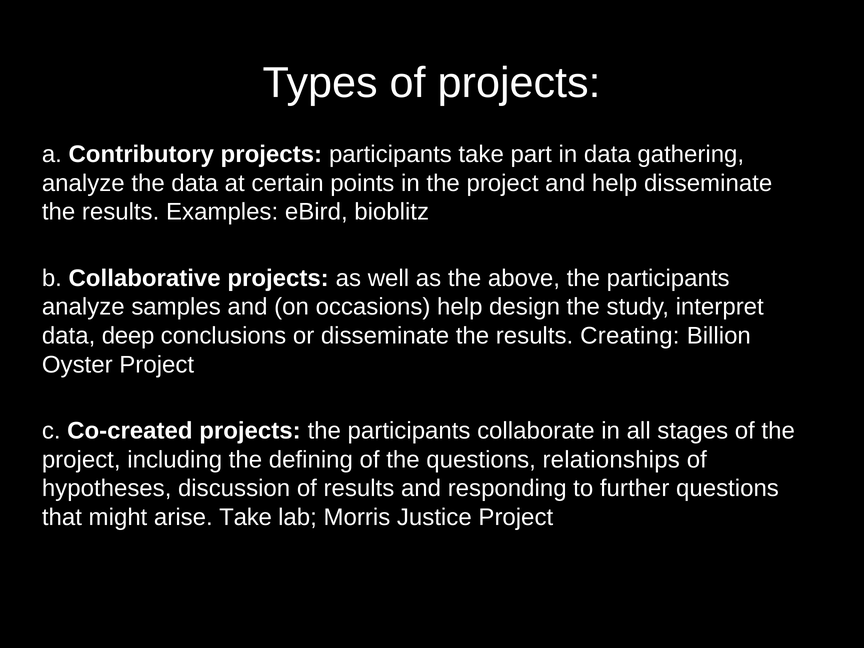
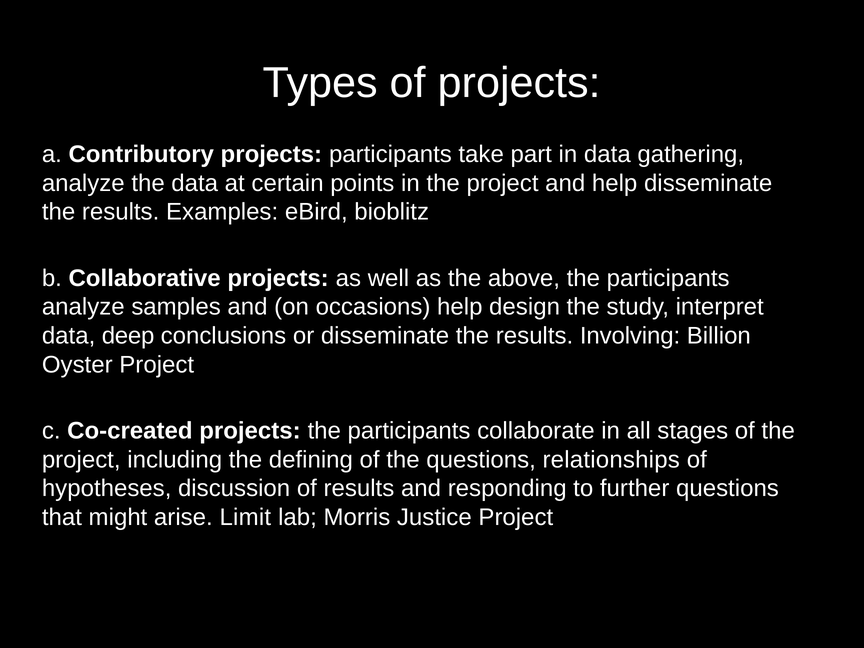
Creating: Creating -> Involving (630, 336)
arise Take: Take -> Limit (245, 517)
